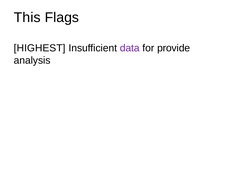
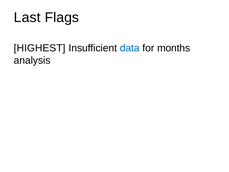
This: This -> Last (27, 17)
data colour: purple -> blue (130, 48)
provide: provide -> months (174, 48)
